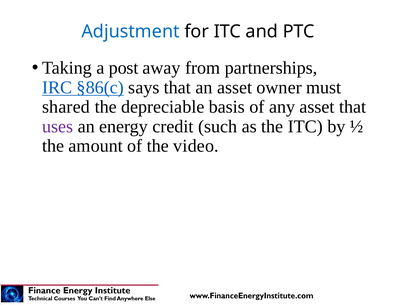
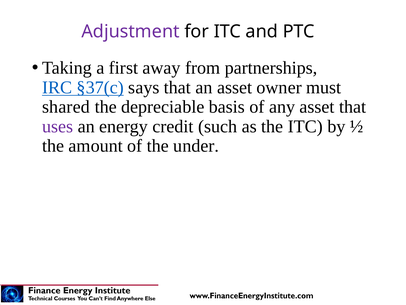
Adjustment colour: blue -> purple (131, 31)
post: post -> first (123, 68)
§86(c: §86(c -> §37(c (100, 87)
video: video -> under (196, 146)
